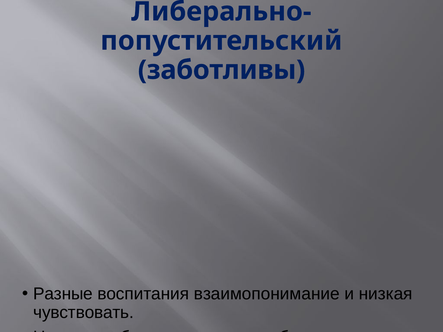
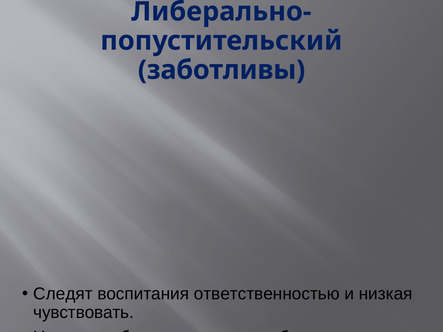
Разные: Разные -> Следят (63, 294)
взаимопонимание: взаимопонимание -> ответственностью (267, 294)
